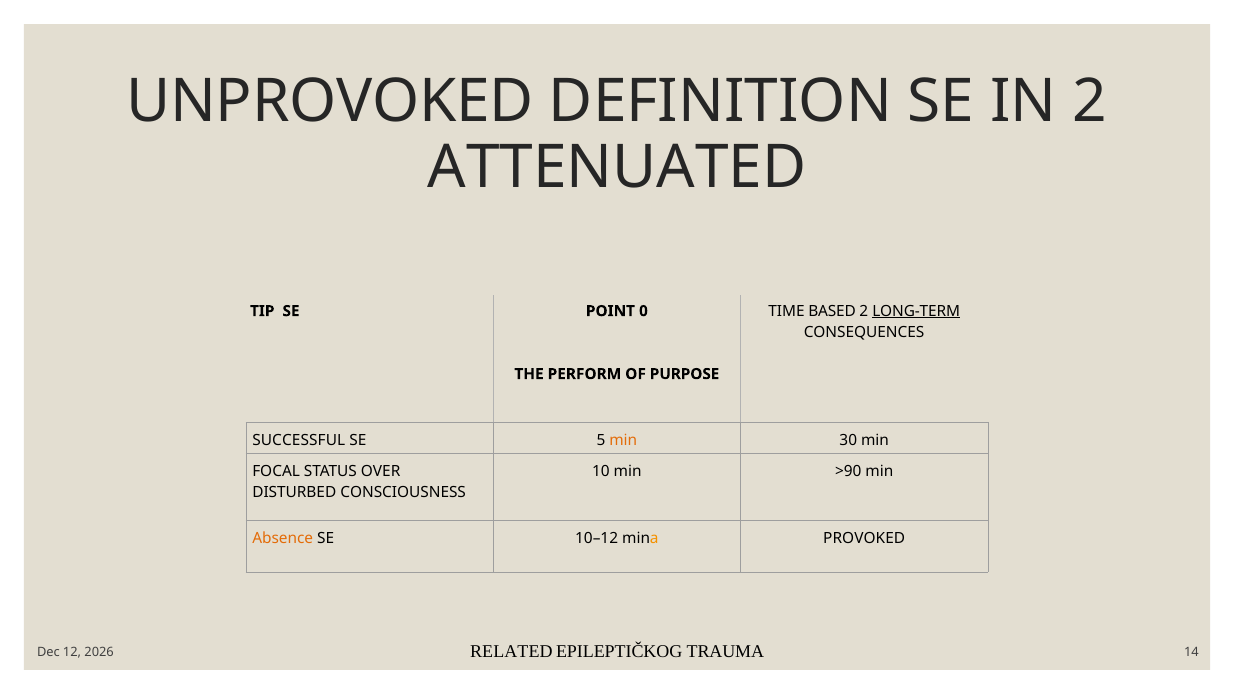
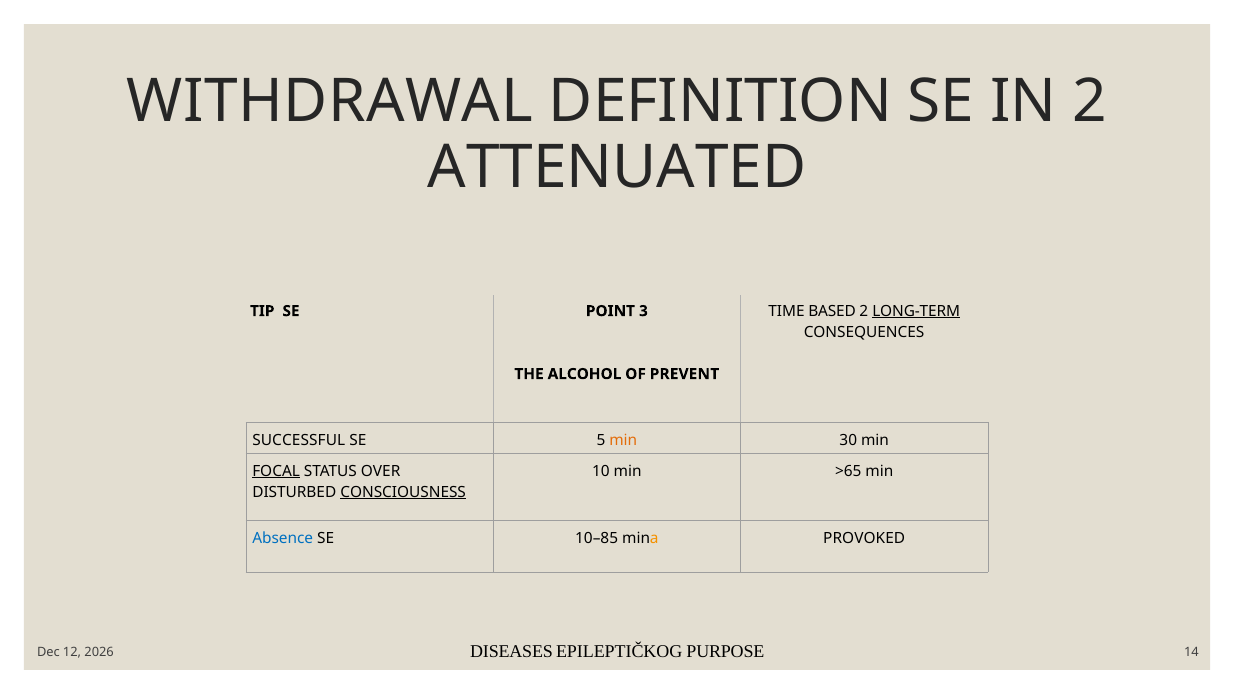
UNPROVOKED: UNPROVOKED -> WITHDRAWAL (330, 102)
0: 0 -> 3 (643, 311)
PERFORM: PERFORM -> ALCOHOL (584, 374)
PURPOSE: PURPOSE -> PREVENT (684, 374)
FOCAL underline: none -> present (276, 471)
>90: >90 -> >65 (848, 471)
CONSCIOUSNESS underline: none -> present (403, 492)
Absence colour: orange -> blue (283, 539)
10–12: 10–12 -> 10–85 (597, 539)
RELATED: RELATED -> DISEASES (511, 652)
TRAUMA: TRAUMA -> PURPOSE (725, 652)
